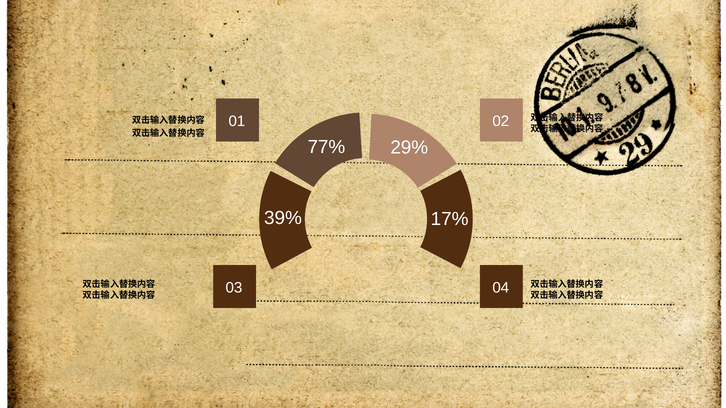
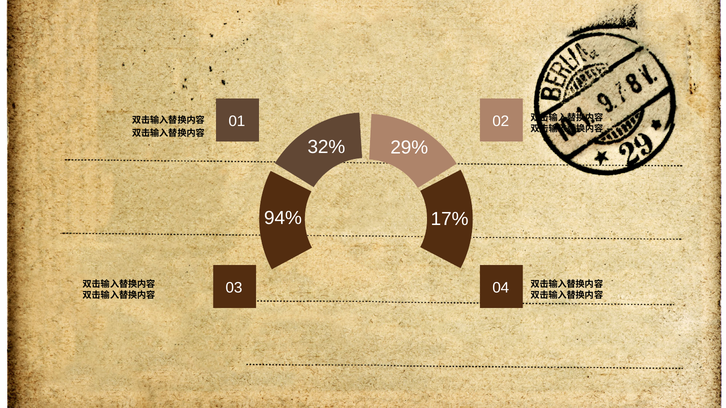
77%: 77% -> 32% (326, 147)
39%: 39% -> 94% (283, 218)
